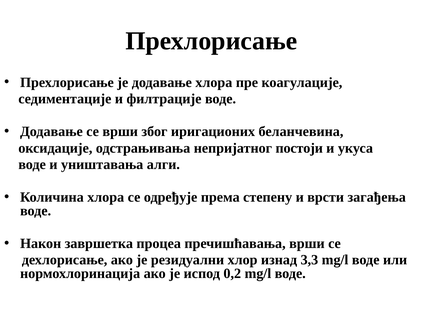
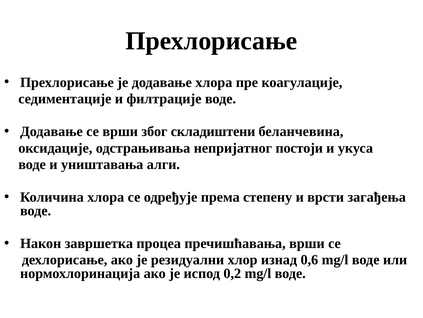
иригационих: иригационих -> складиштени (213, 131)
3,3: 3,3 -> 0,6 (309, 259)
